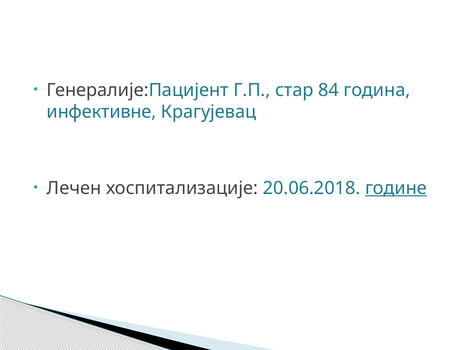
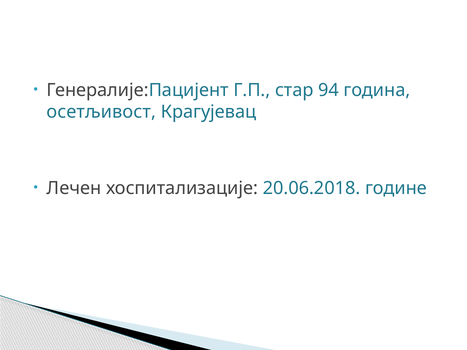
84: 84 -> 94 (329, 90)
инфективне: инфективне -> осетљивост (101, 112)
године underline: present -> none (396, 188)
